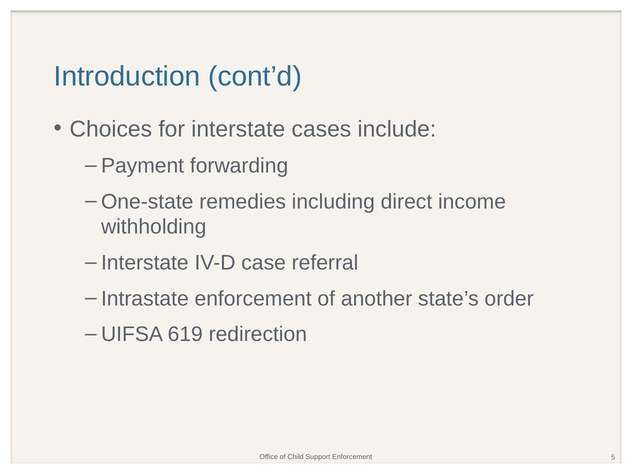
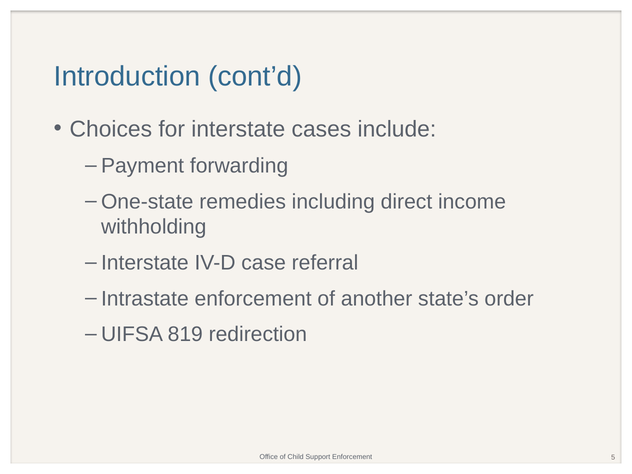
619: 619 -> 819 (185, 334)
